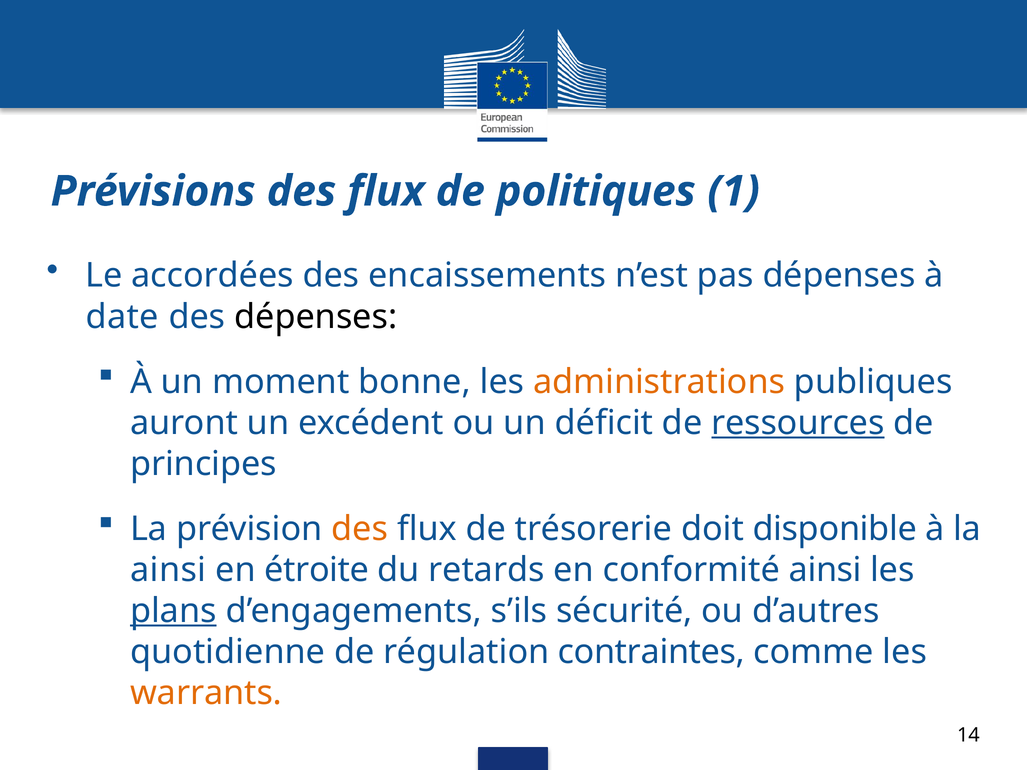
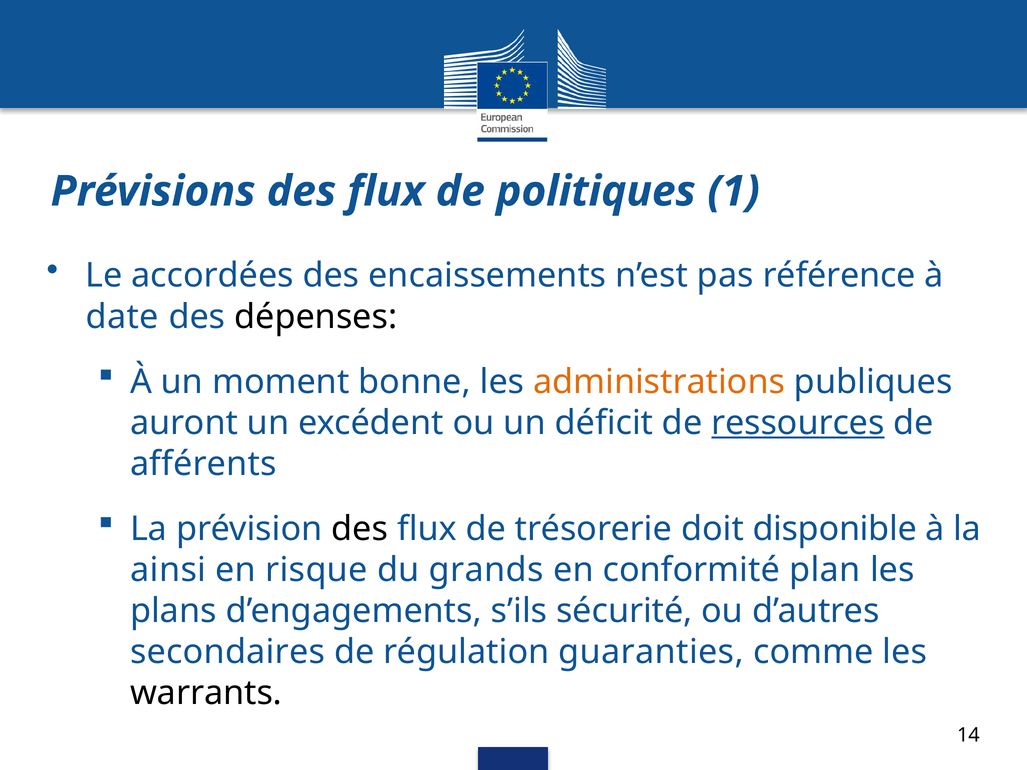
pas dépenses: dépenses -> référence (839, 276)
principes: principes -> afférents (203, 464)
des colour: orange -> black (360, 529)
étroite: étroite -> risque (316, 570)
retards: retards -> grands (486, 570)
conformité ainsi: ainsi -> plan (825, 570)
plans underline: present -> none (173, 611)
quotidienne: quotidienne -> secondaires (228, 652)
contraintes: contraintes -> guaranties (651, 652)
warrants colour: orange -> black (206, 693)
